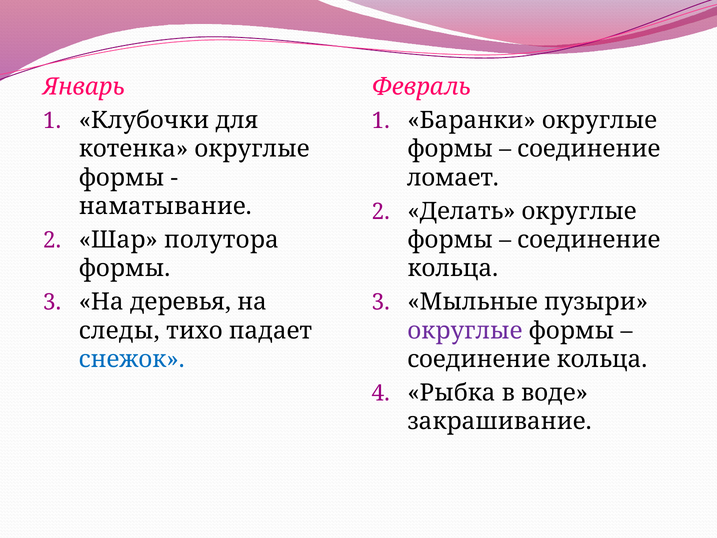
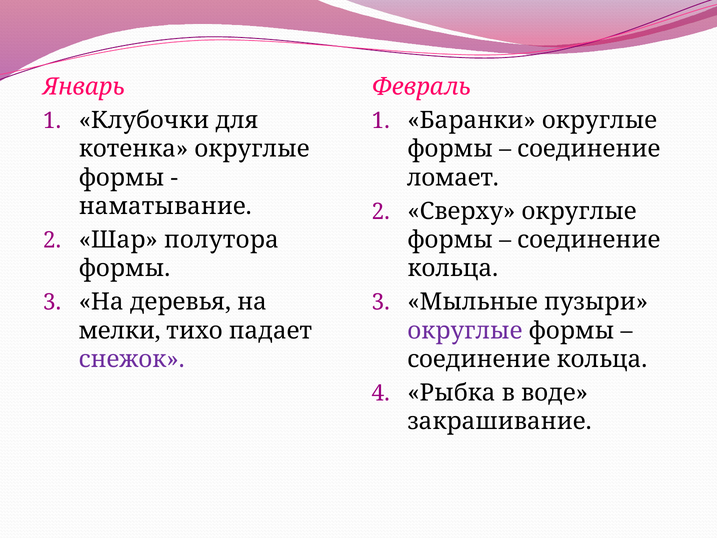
Делать: Делать -> Сверху (461, 211)
следы: следы -> мелки (120, 331)
снежок colour: blue -> purple (132, 359)
